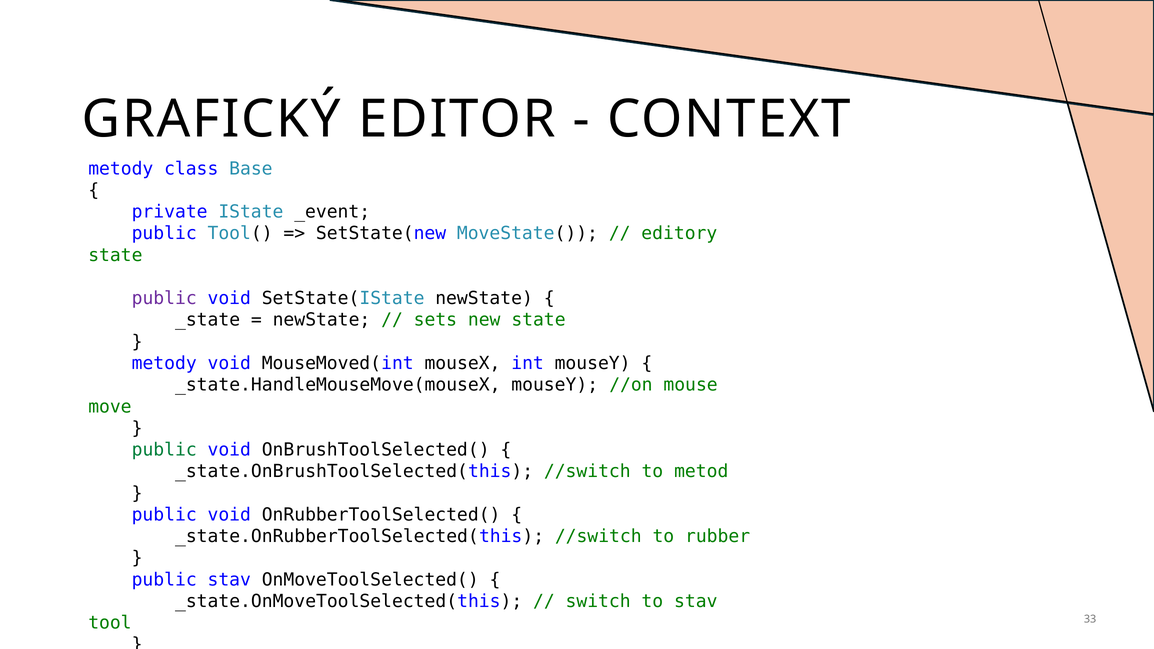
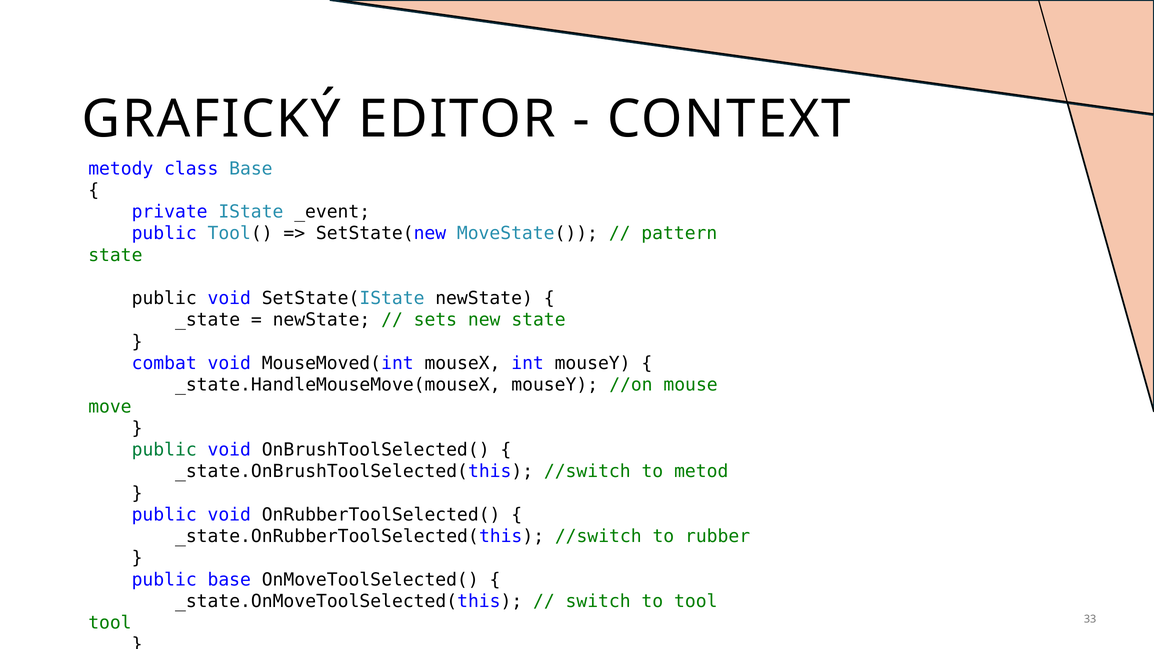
editory: editory -> pattern (679, 234)
public colour: purple -> black (164, 298)
metody: metody -> combat (164, 363)
public stav: stav -> base (229, 580)
to stav: stav -> tool (696, 601)
